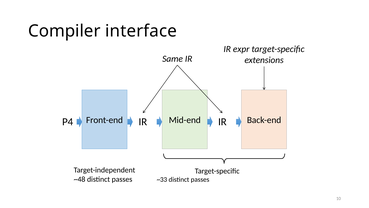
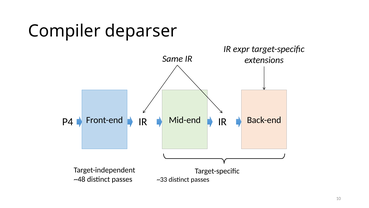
interface: interface -> deparser (141, 31)
